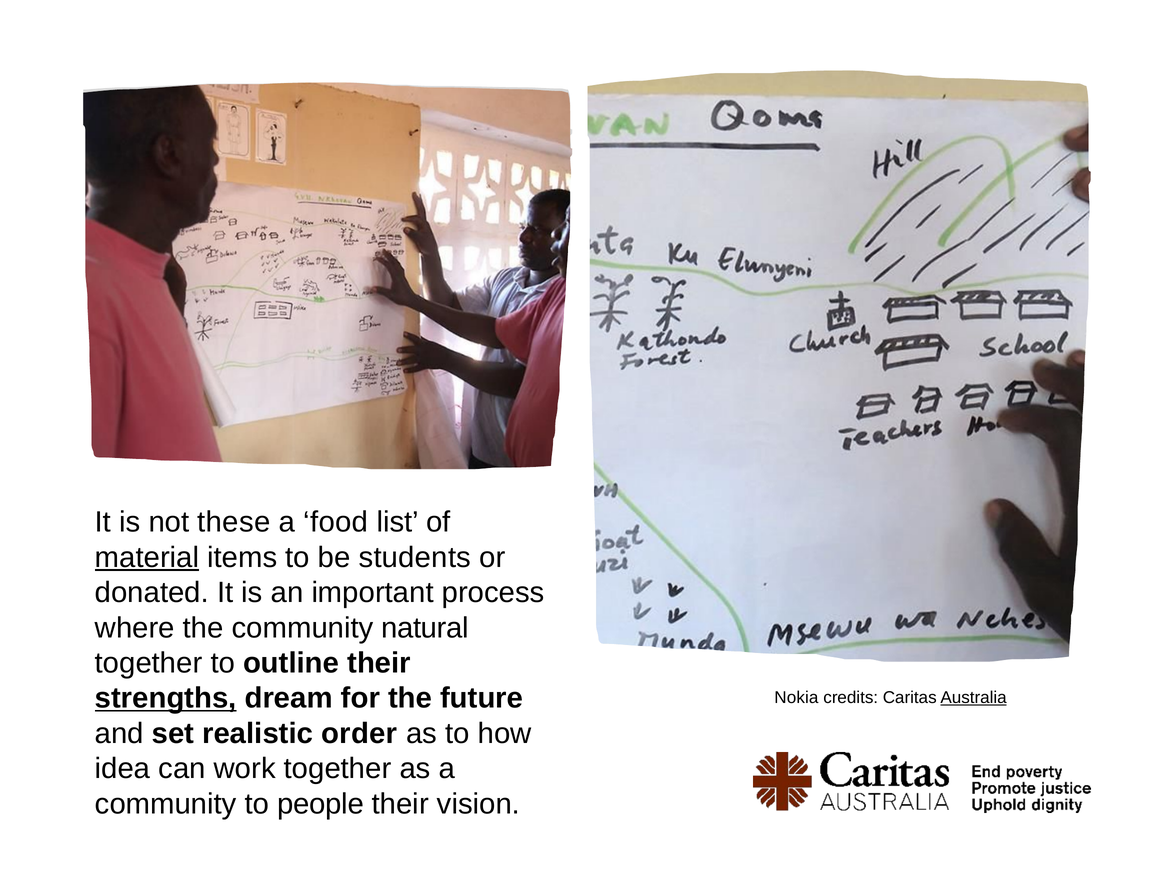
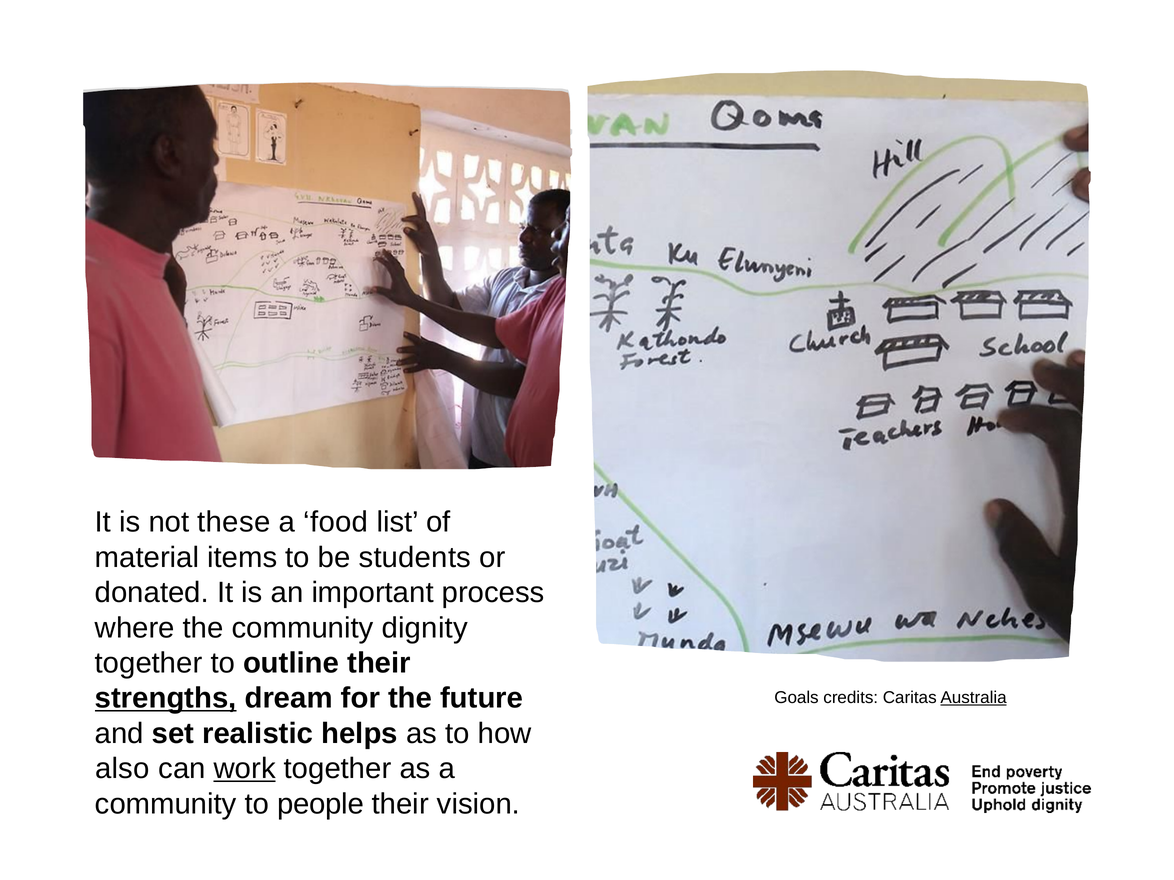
material underline: present -> none (147, 558)
natural: natural -> dignity (425, 628)
Nokia: Nokia -> Goals (796, 698)
order: order -> helps (359, 734)
idea: idea -> also (122, 769)
work underline: none -> present (245, 769)
